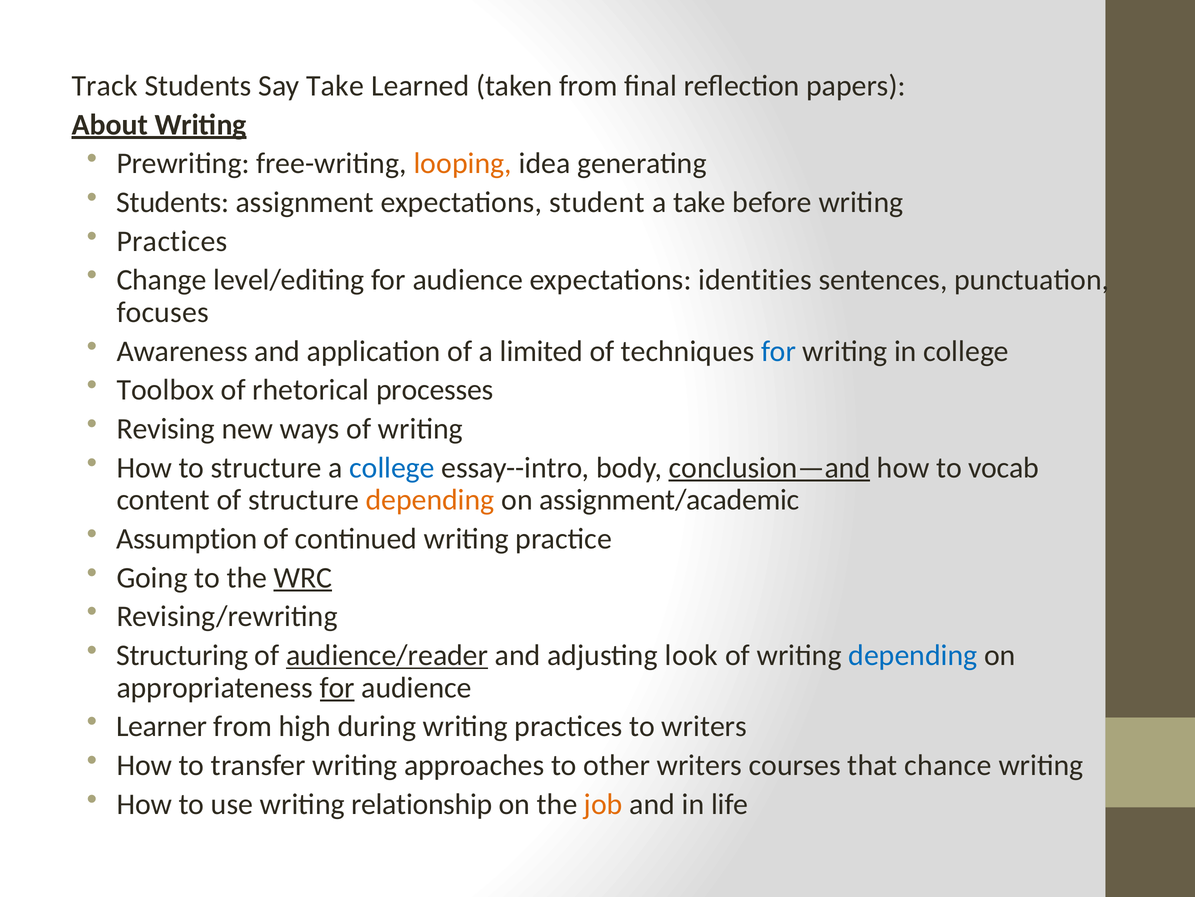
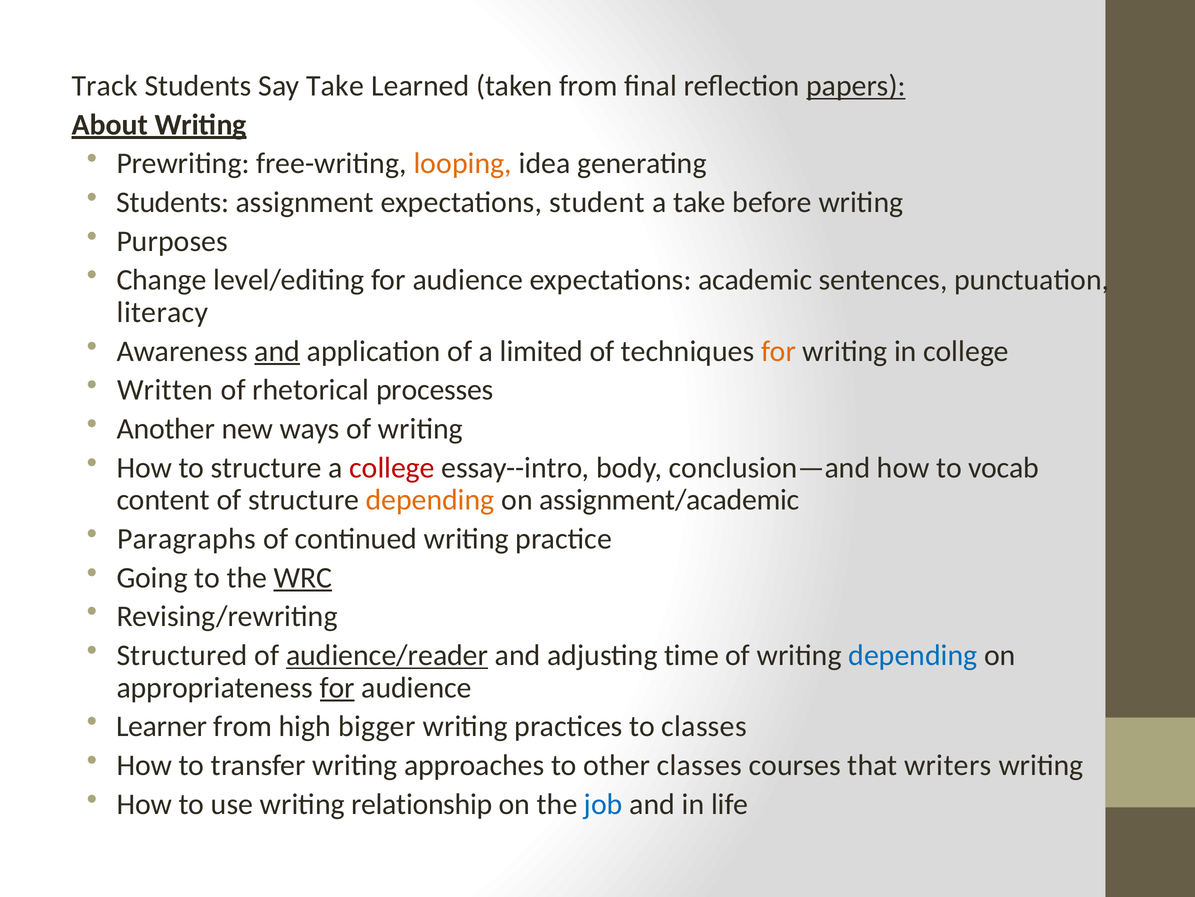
papers underline: none -> present (856, 86)
Practices: Practices -> Purposes (172, 241)
identities: identities -> academic (755, 280)
focuses: focuses -> literacy (163, 312)
and underline: none -> present (277, 351)
for colour: blue -> orange (778, 351)
Toolbox: Toolbox -> Written (165, 390)
Revising: Revising -> Another (166, 429)
college colour: blue -> red (392, 467)
conclusion—and underline: present -> none (769, 467)
Assumption: Assumption -> Paragraphs (186, 538)
Structuring: Structuring -> Structured (182, 655)
look: look -> time (692, 655)
during: during -> bigger (377, 726)
to writers: writers -> classes (704, 726)
other writers: writers -> classes (699, 765)
chance: chance -> writers (948, 765)
job colour: orange -> blue (603, 804)
